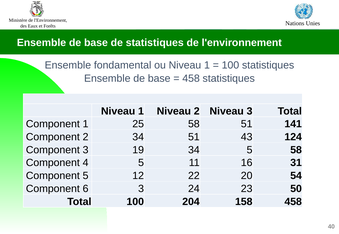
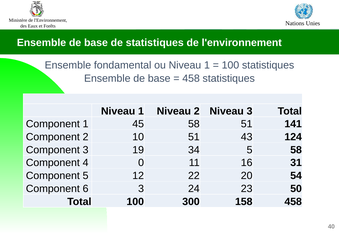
25: 25 -> 45 (138, 124)
2 34: 34 -> 10 (138, 137)
4 5: 5 -> 0 (141, 163)
204: 204 -> 300 (191, 202)
